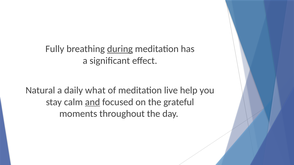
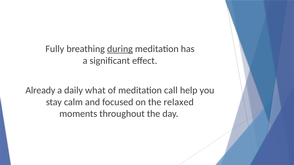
Natural: Natural -> Already (40, 90)
live: live -> call (171, 90)
and underline: present -> none (93, 102)
grateful: grateful -> relaxed (179, 102)
